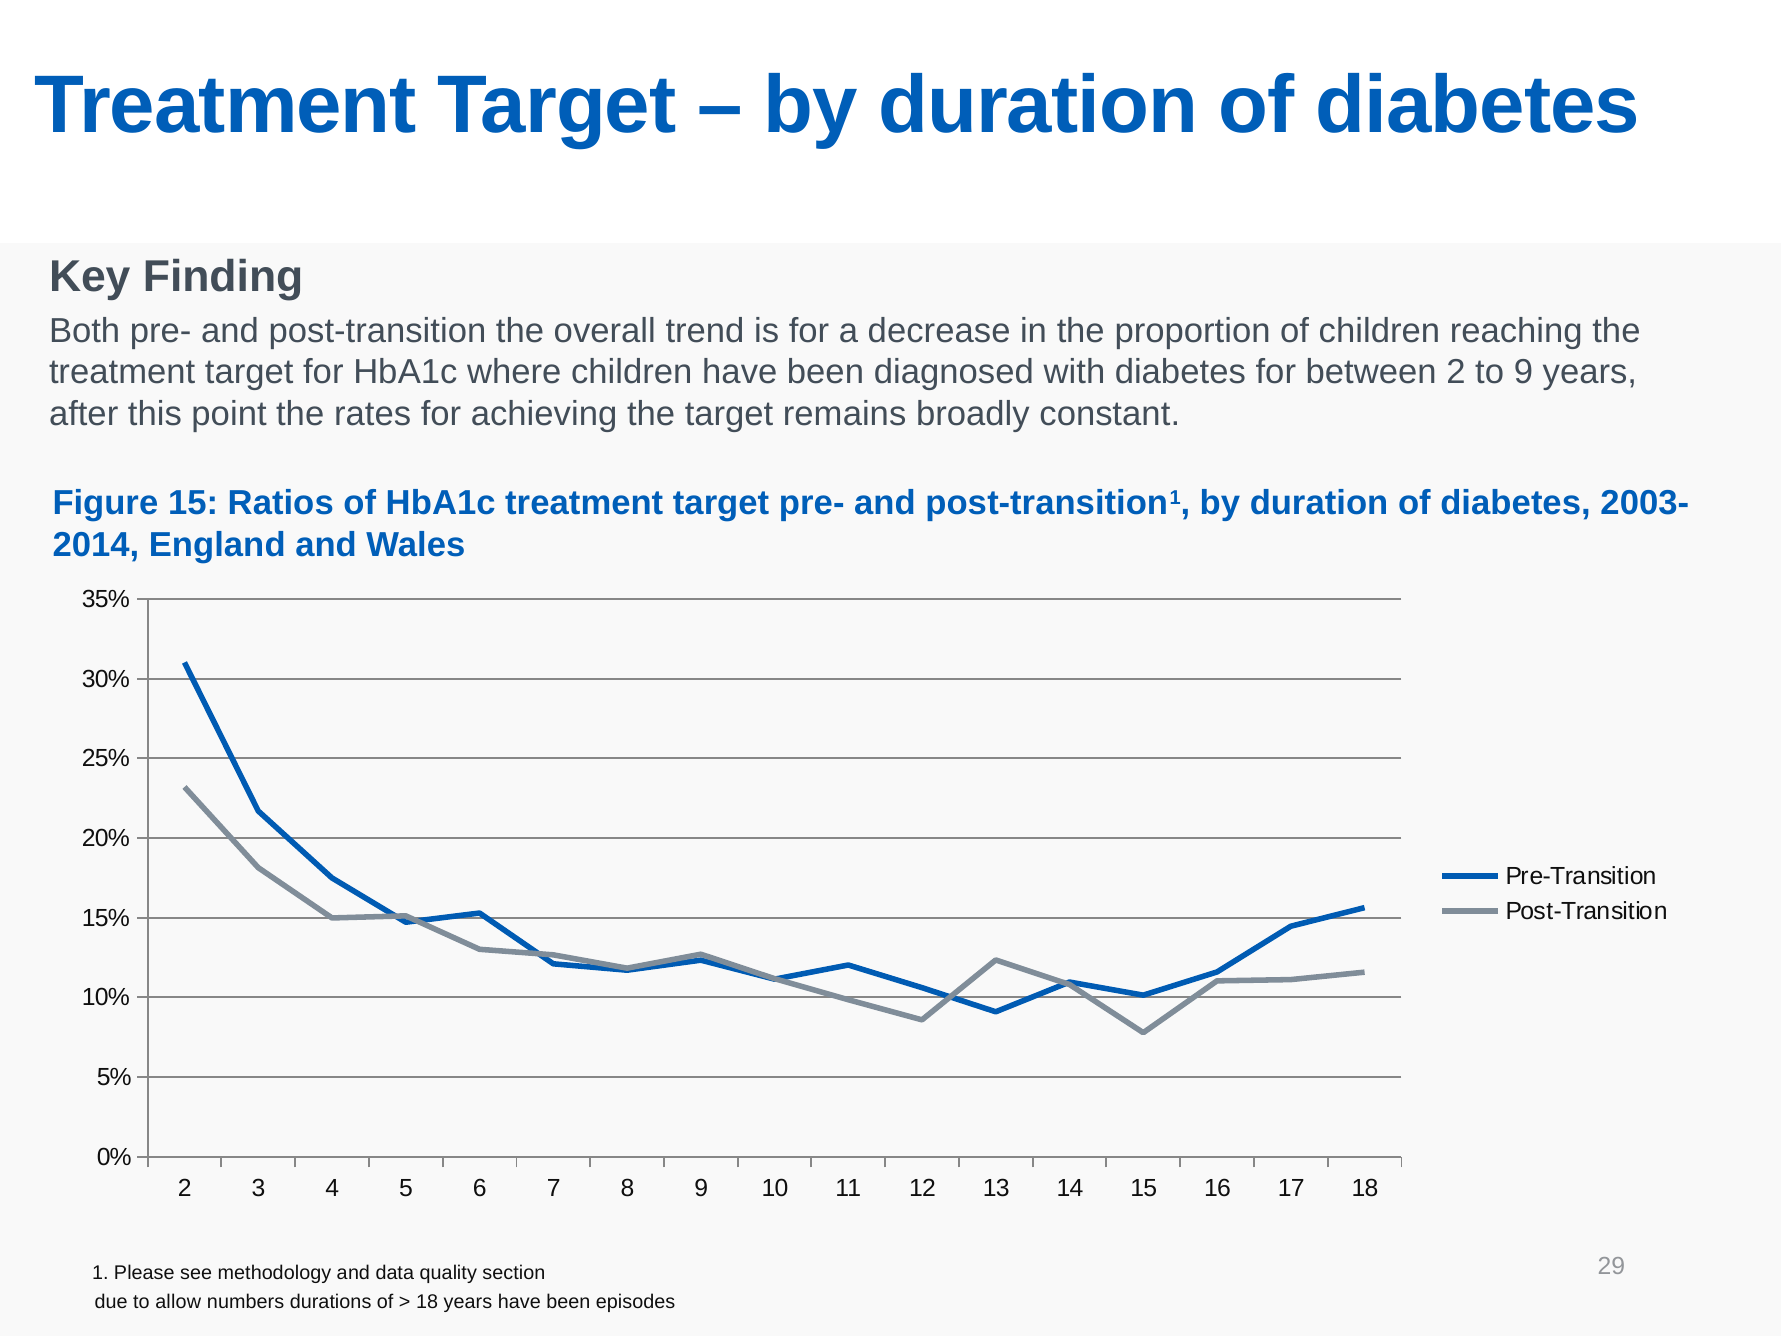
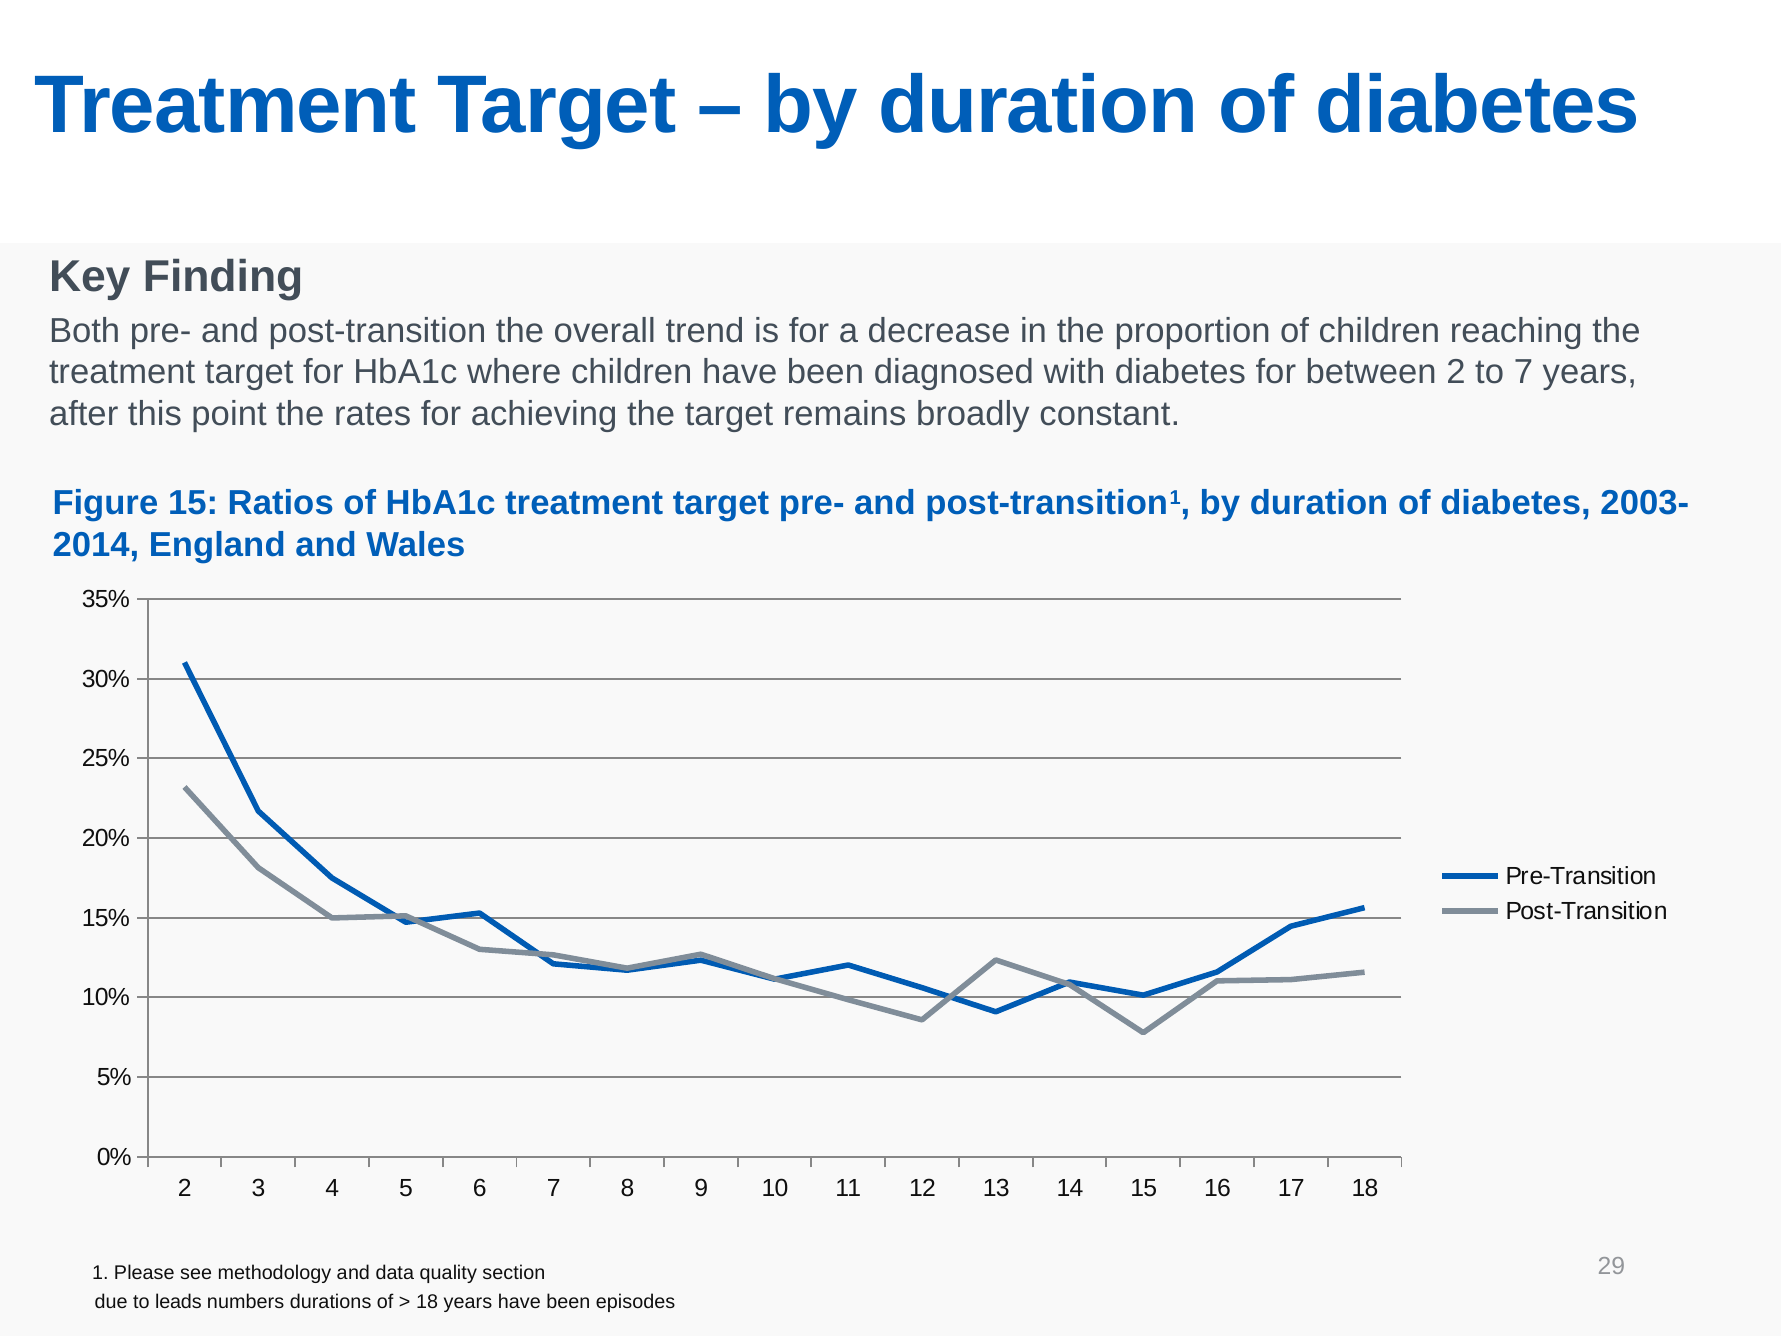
to 9: 9 -> 7 (1524, 372)
allow: allow -> leads (178, 1302)
